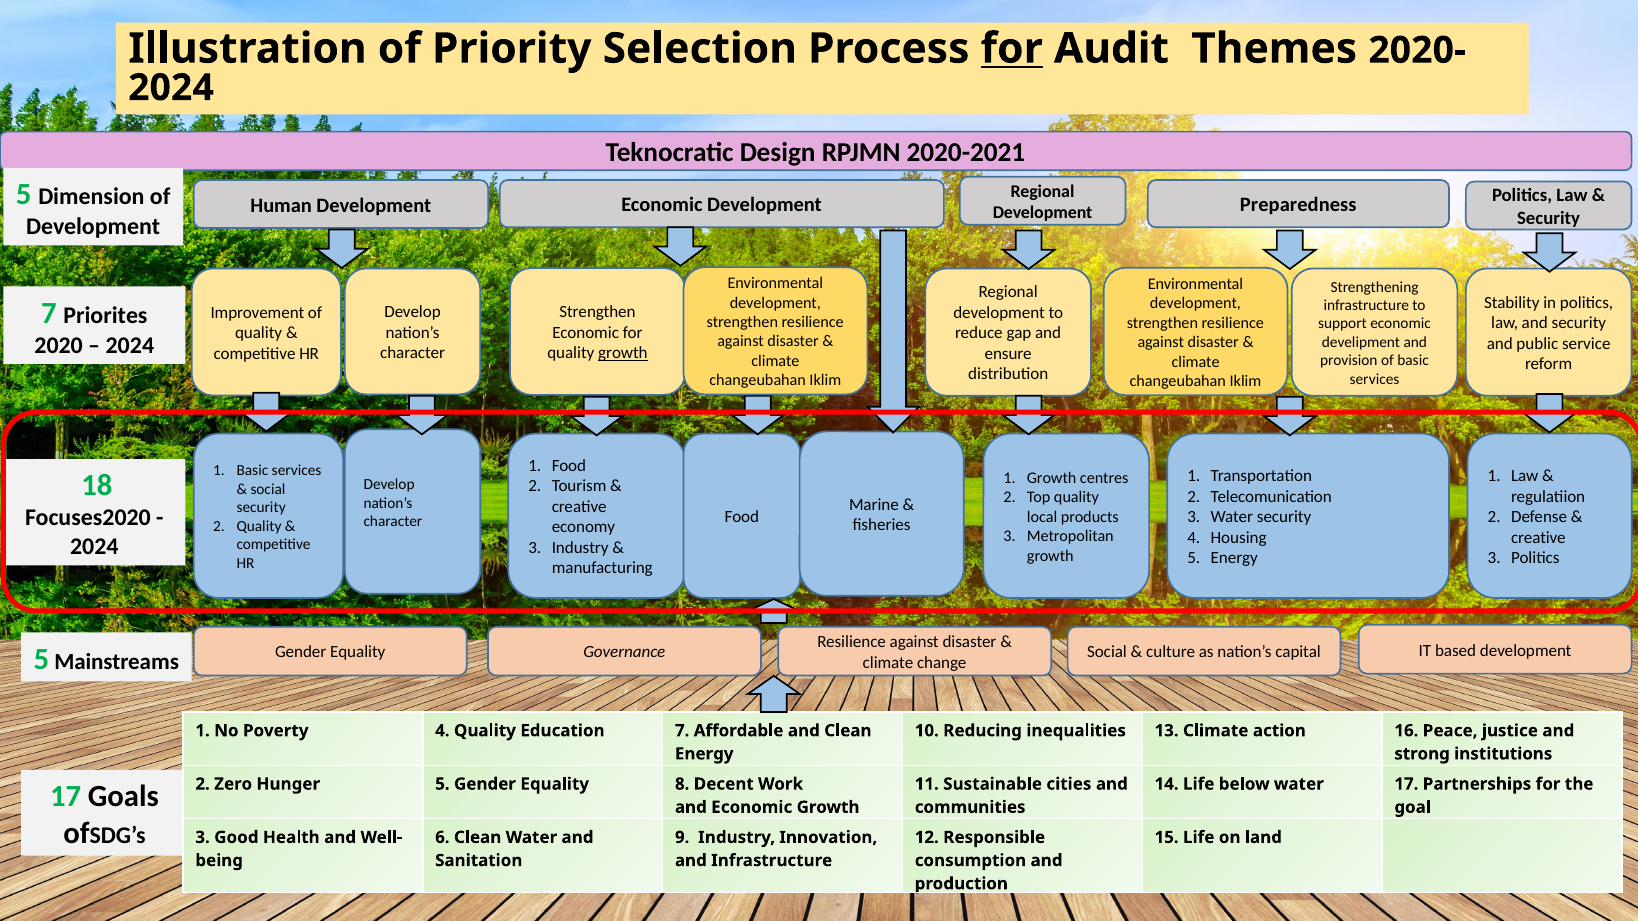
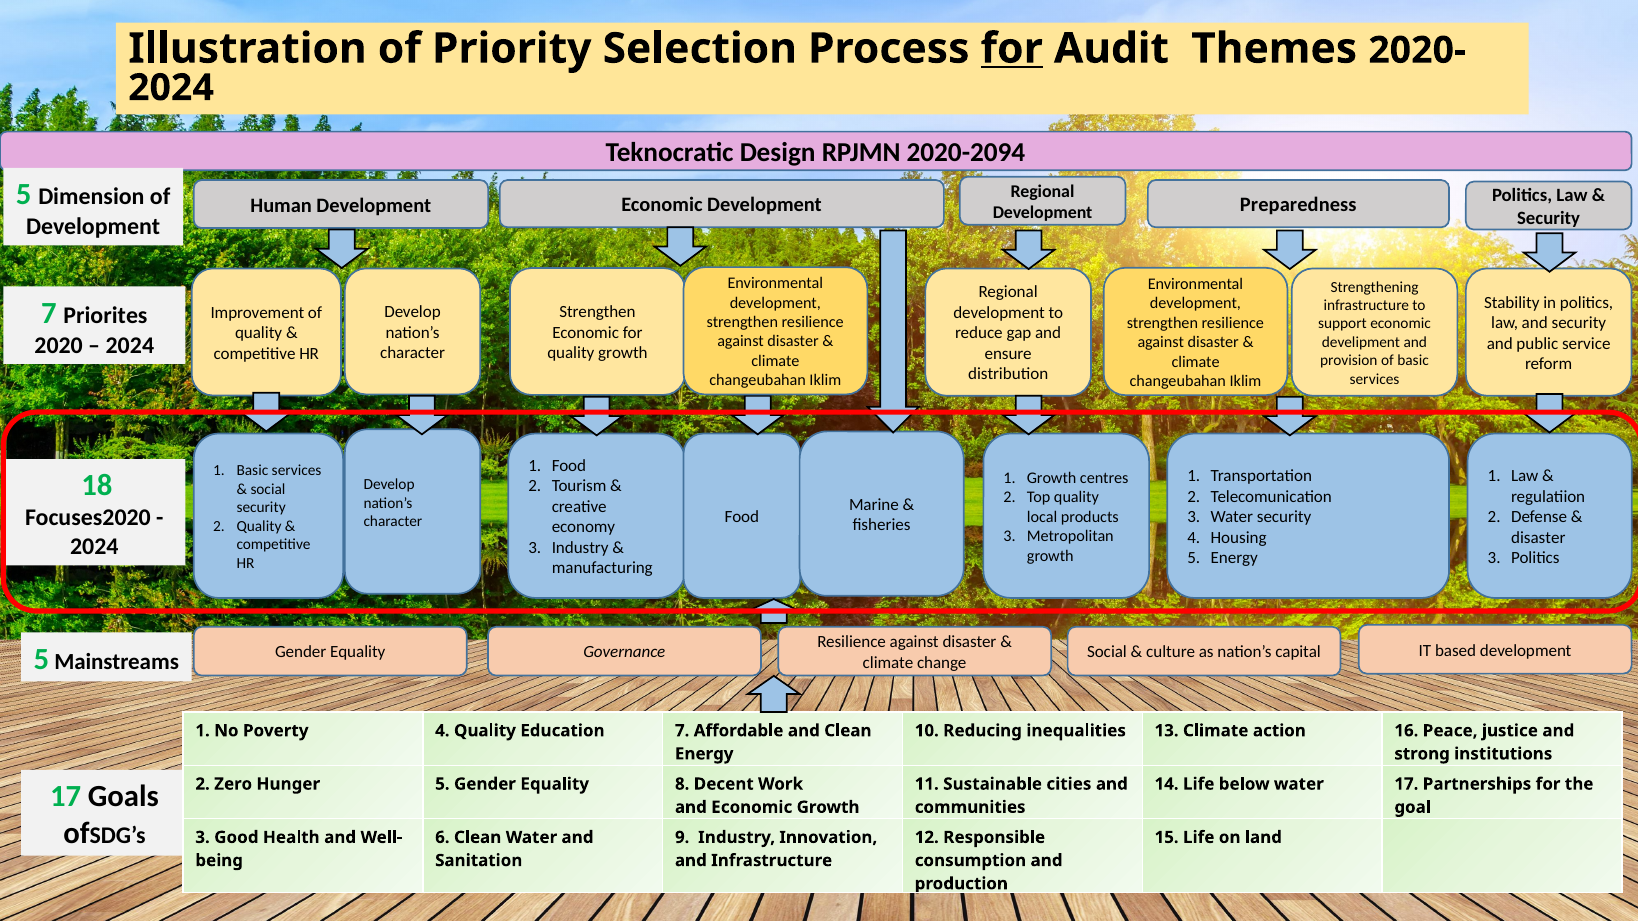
2020-2021: 2020-2021 -> 2020-2094 (966, 153)
growth underline: present -> none (623, 353)
creative: creative -> disaster (1538, 538)
